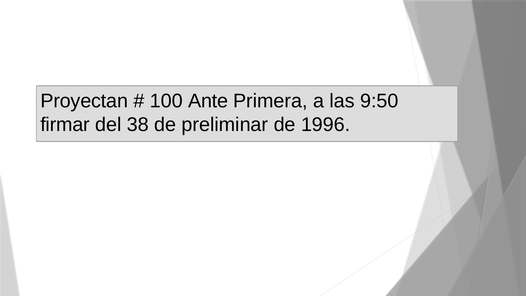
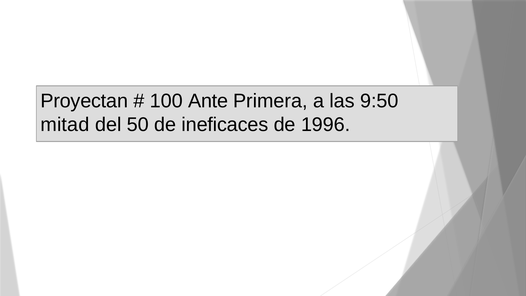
firmar: firmar -> mitad (65, 125)
38: 38 -> 50 (138, 125)
preliminar: preliminar -> ineficaces (225, 125)
